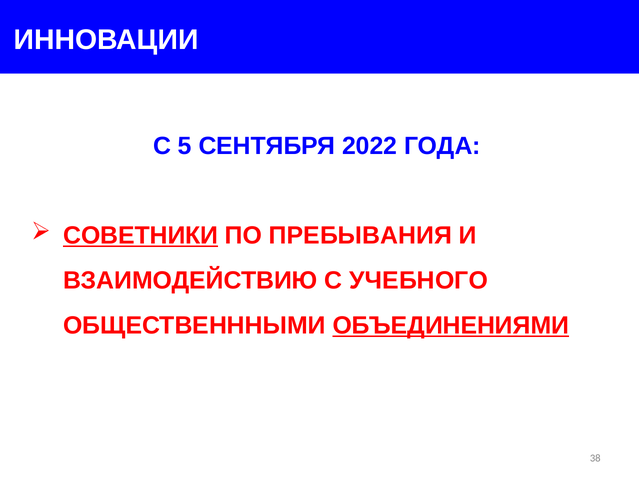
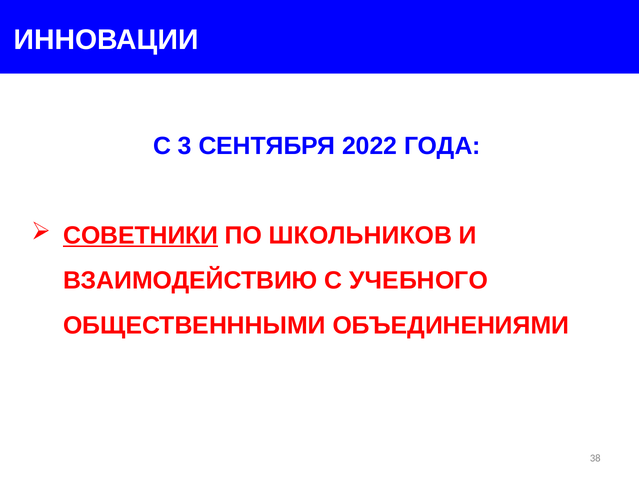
5: 5 -> 3 (185, 146)
ПРЕБЫВАНИЯ: ПРЕБЫВАНИЯ -> ШКОЛЬНИКОВ (360, 235)
ОБЪЕДИНЕНИЯМИ underline: present -> none (451, 325)
